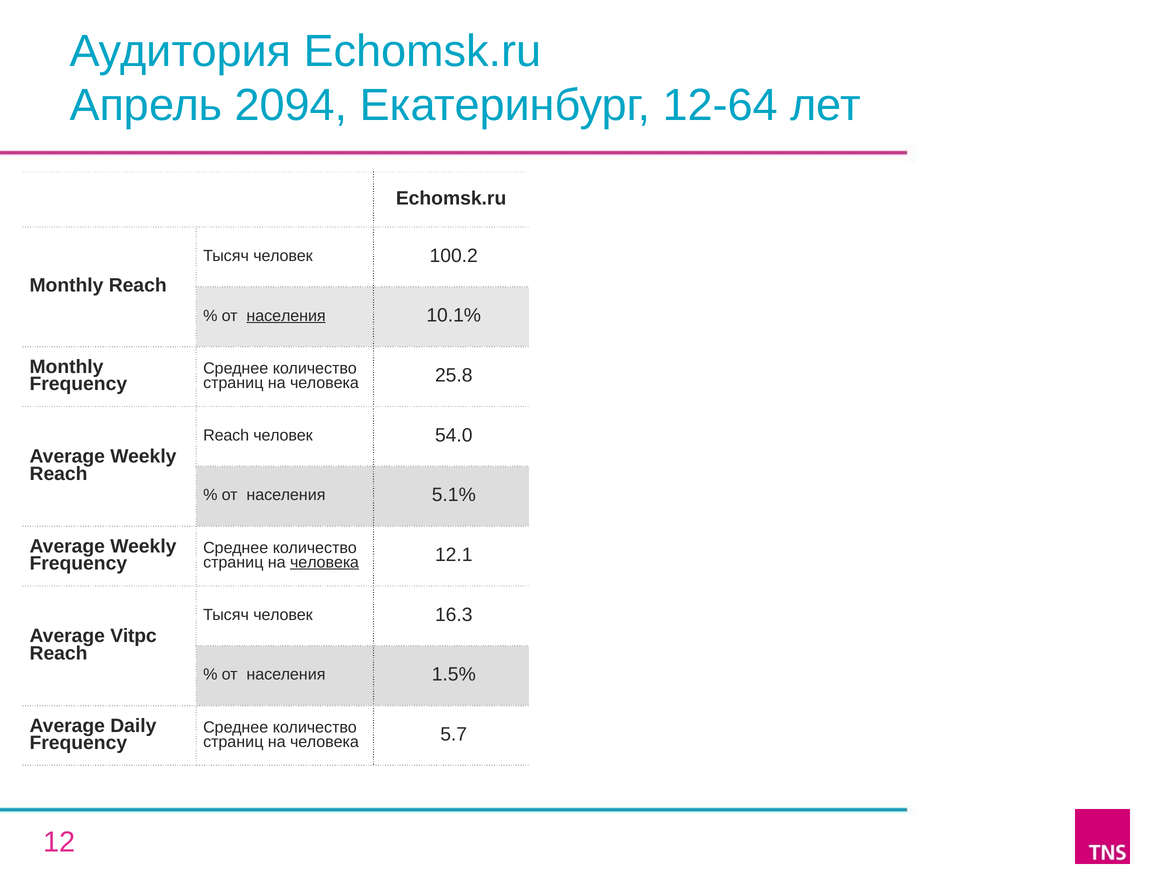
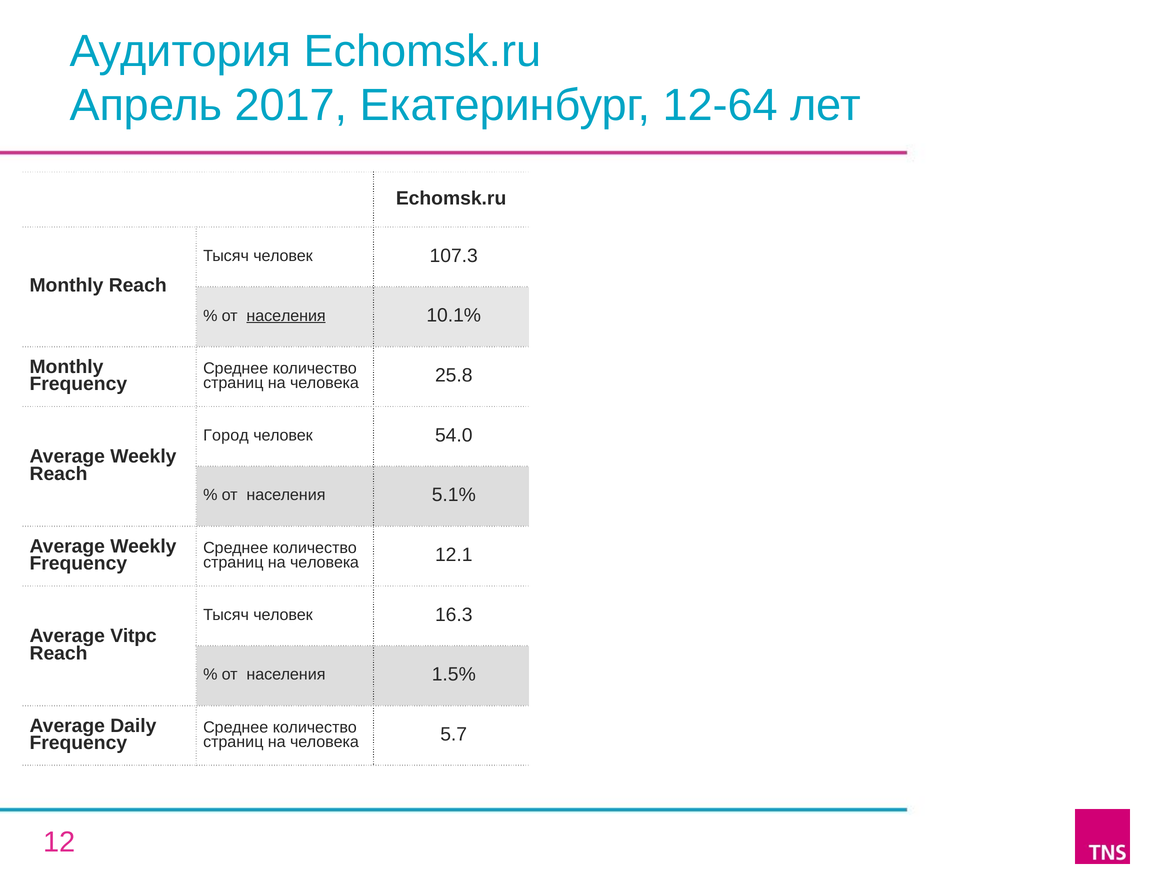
2094: 2094 -> 2017 (291, 106)
100.2: 100.2 -> 107.3 (454, 256)
Reach: Reach -> Город (226, 435)
человека underline: present -> none (324, 562)
